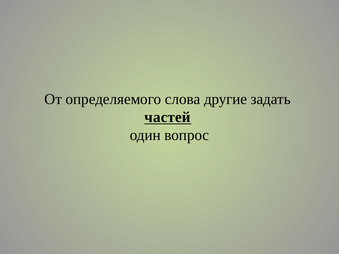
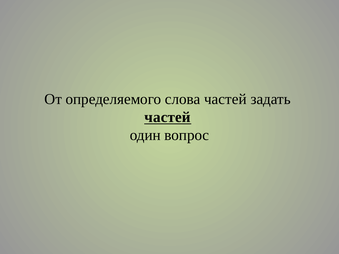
слова другие: другие -> частей (225, 99)
